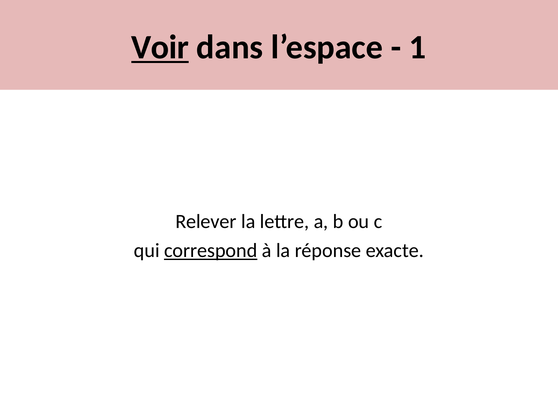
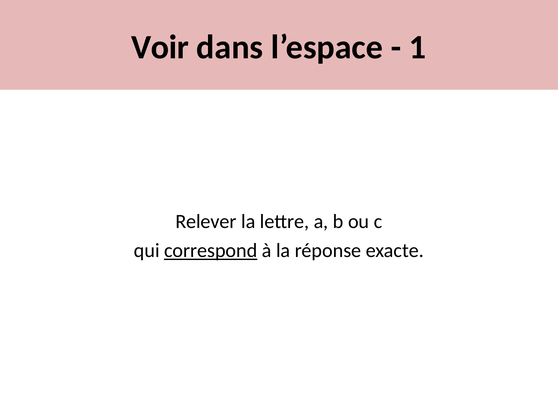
Voir underline: present -> none (160, 47)
